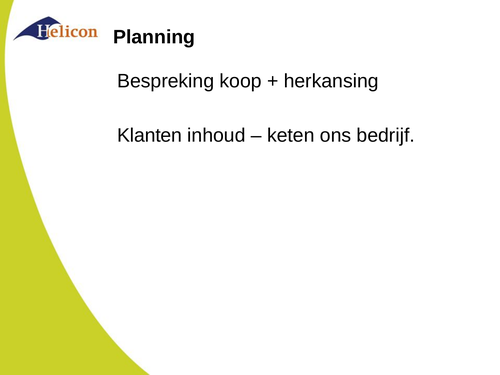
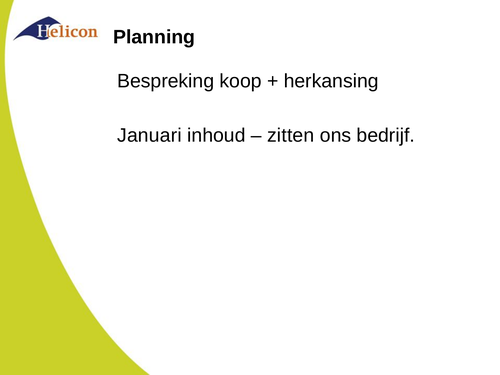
Klanten: Klanten -> Januari (149, 135)
keten: keten -> zitten (291, 135)
